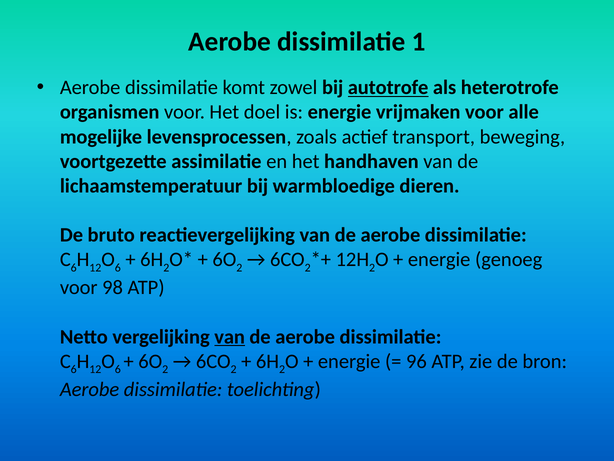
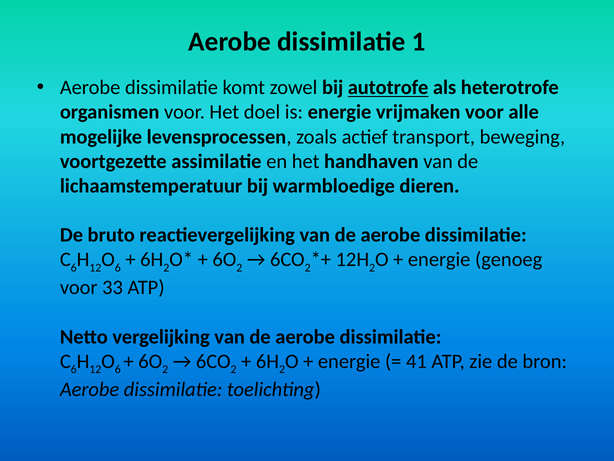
98: 98 -> 33 (113, 287)
van underline: present -> none (230, 336)
96: 96 -> 41 (416, 361)
